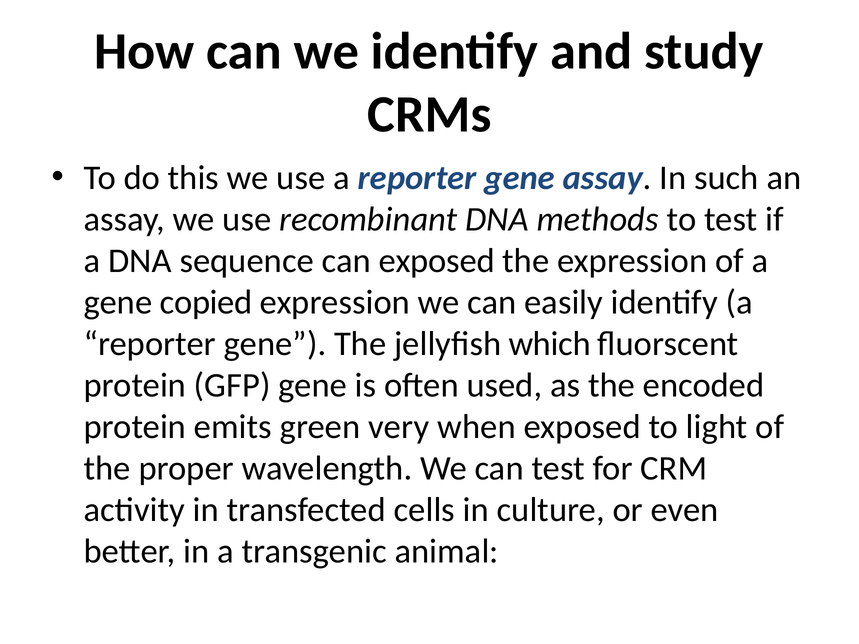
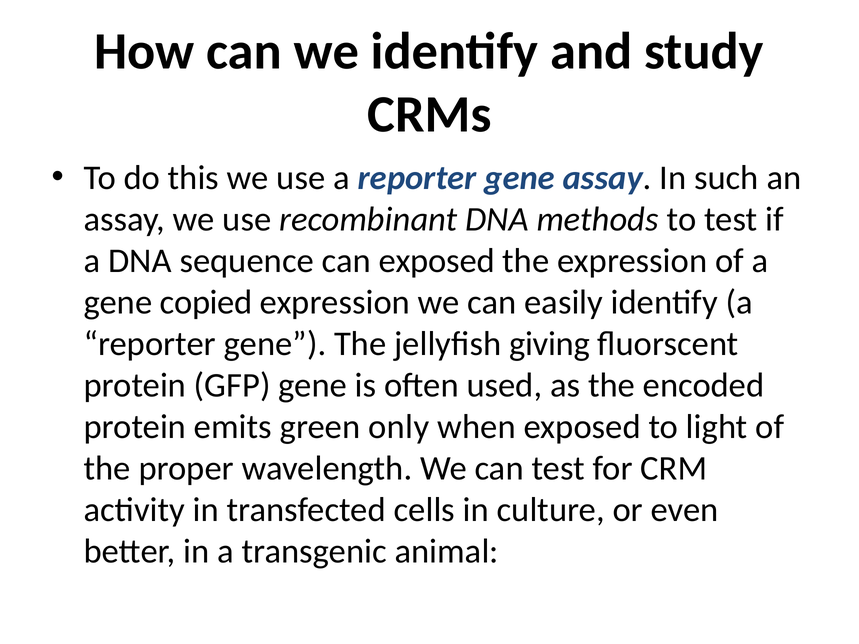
which: which -> giving (550, 344)
very: very -> only (399, 427)
